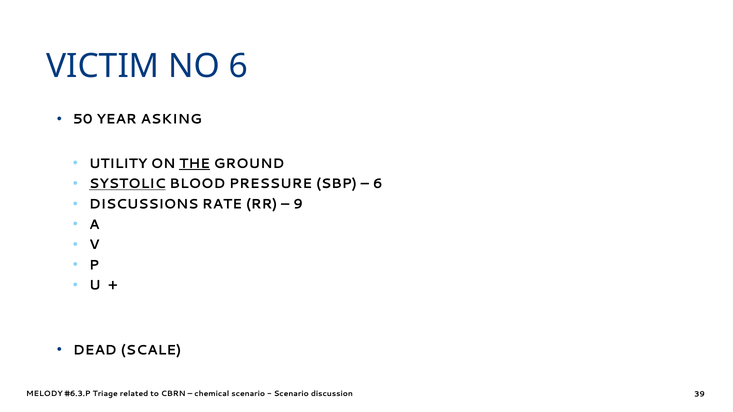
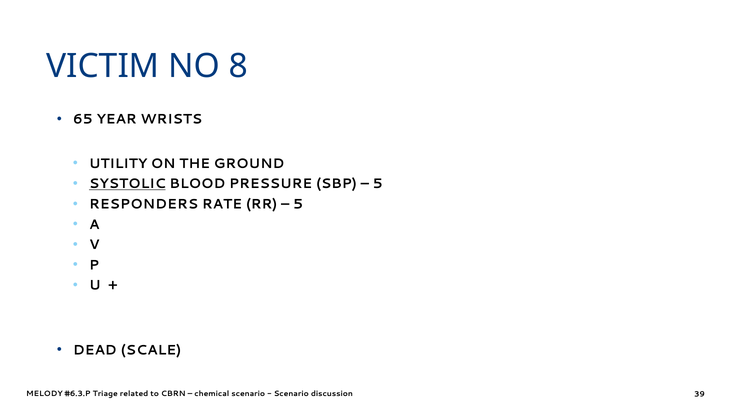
NO 6: 6 -> 8 (238, 66)
50: 50 -> 65 (83, 119)
ASKING: ASKING -> WRISTS (171, 119)
THE underline: present -> none (195, 164)
6: 6 -> 5 (378, 184)
DISCUSSIONS: DISCUSSIONS -> RESPONDERS (144, 204)
9: 9 -> 5 (298, 204)
